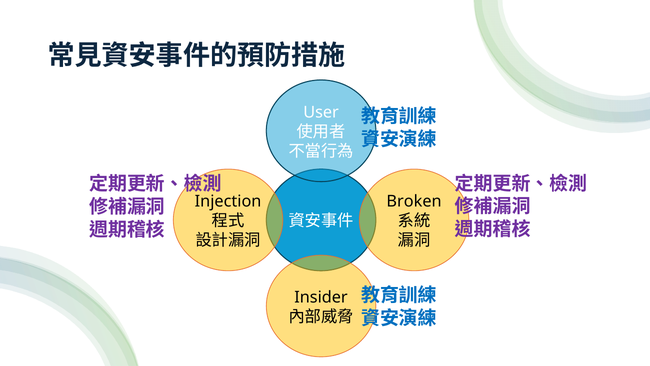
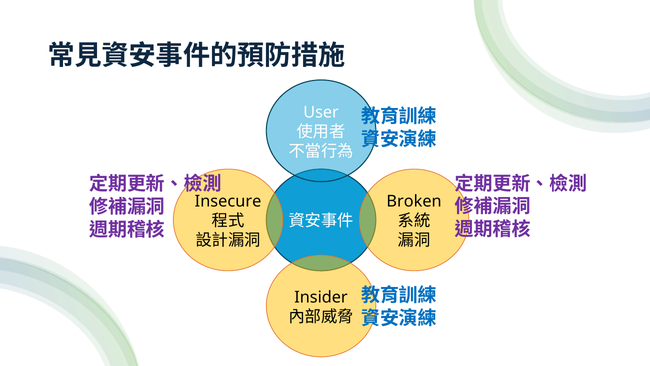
Injection: Injection -> Insecure (228, 201)
